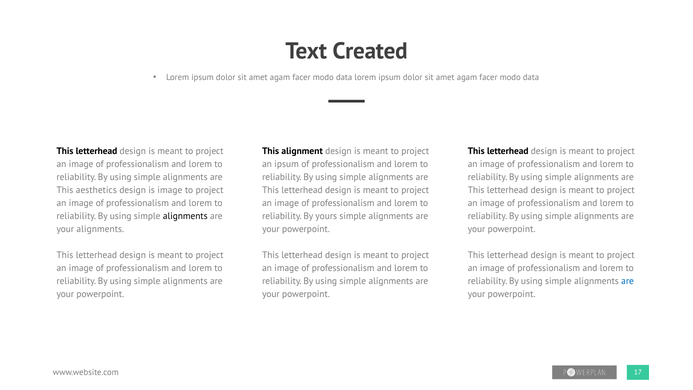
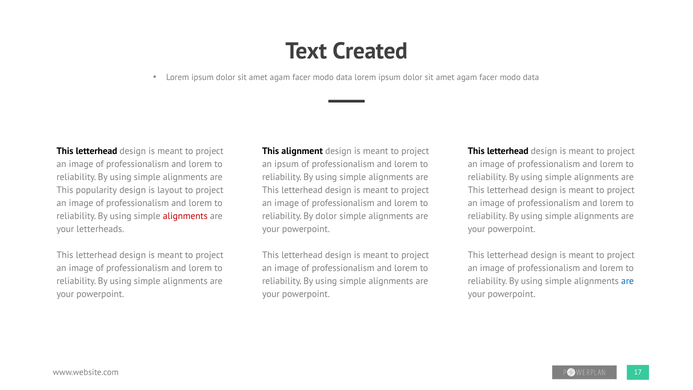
aesthetics: aesthetics -> popularity (96, 190)
is image: image -> layout (170, 190)
alignments colour: black -> red (185, 216)
By yours: yours -> dolor (326, 216)
your alignments: alignments -> letterheads (100, 229)
